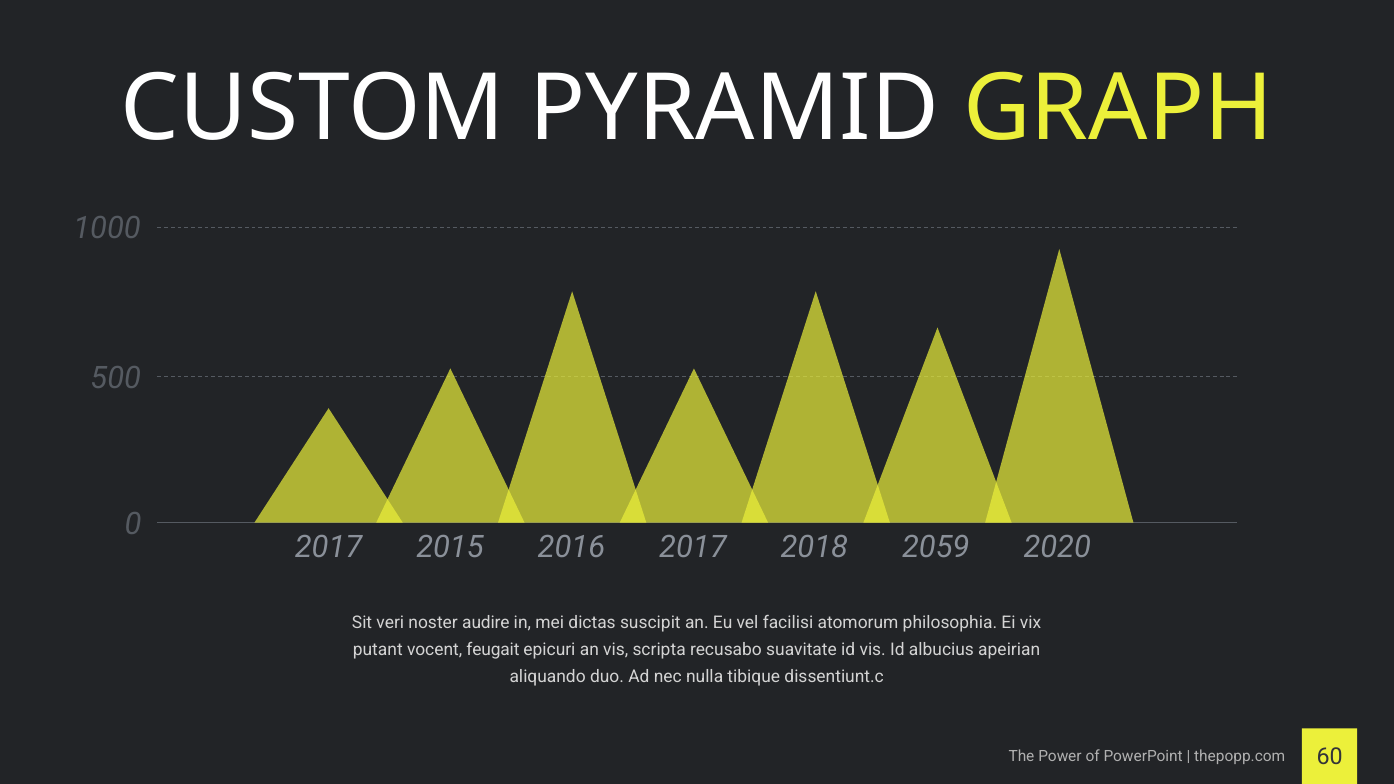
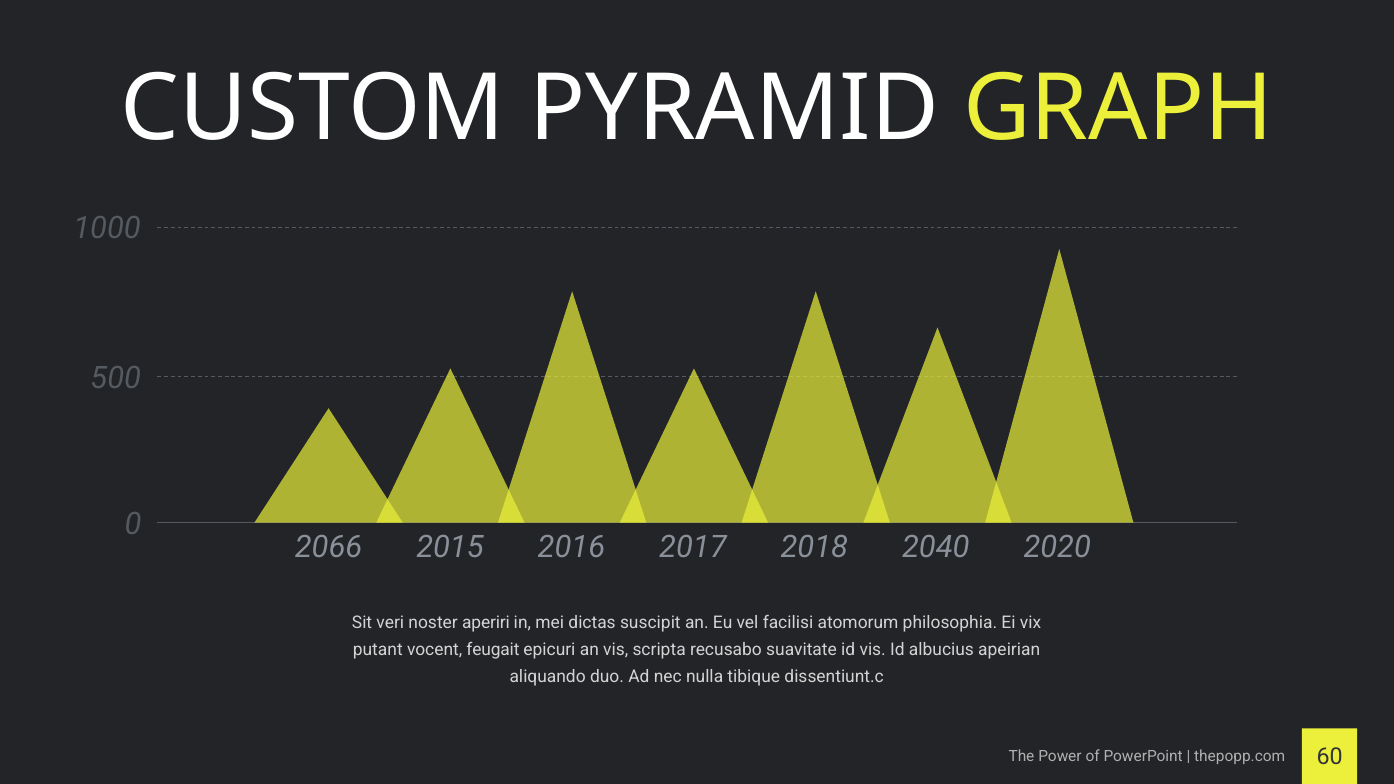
2017: 2017 -> 2066 (329, 547)
2059: 2059 -> 2040 (936, 547)
audire: audire -> aperiri (486, 622)
